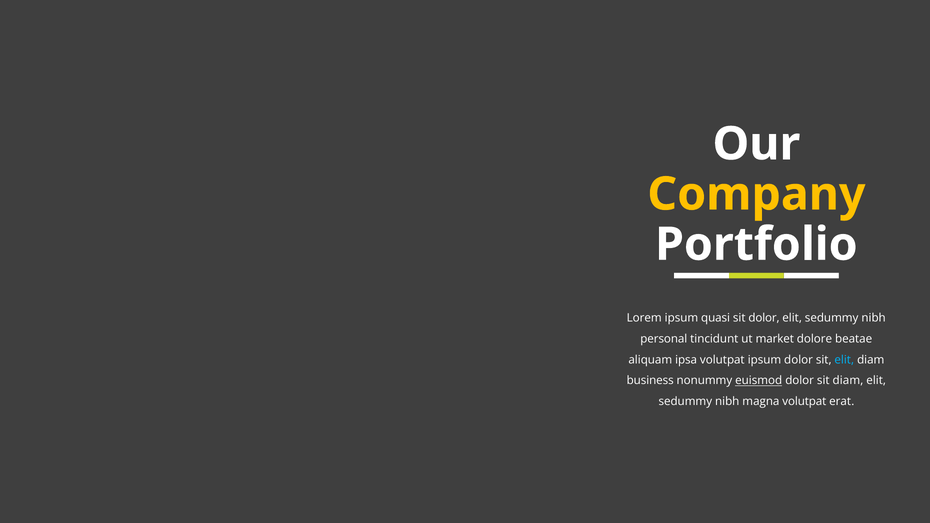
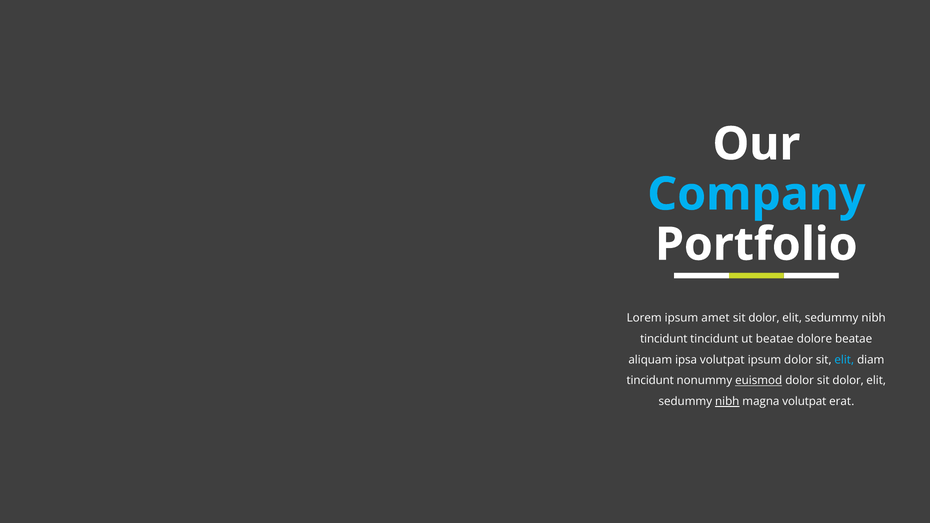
Company colour: yellow -> light blue (756, 194)
quasi: quasi -> amet (715, 318)
personal: personal -> tincidunt (664, 339)
ut market: market -> beatae (775, 339)
business: business -> tincidunt (650, 381)
dolor sit diam: diam -> dolor (848, 381)
nibh underline: none -> present (727, 402)
